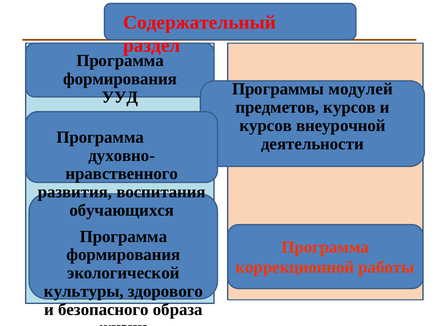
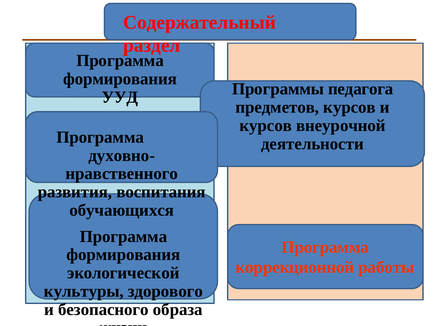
модулей: модулей -> педагога (361, 89)
